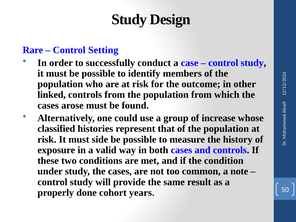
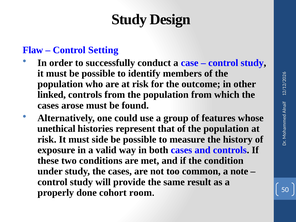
Rare: Rare -> Flaw (33, 50)
increase: increase -> features (219, 118)
classified: classified -> unethical (56, 129)
years: years -> room (141, 193)
